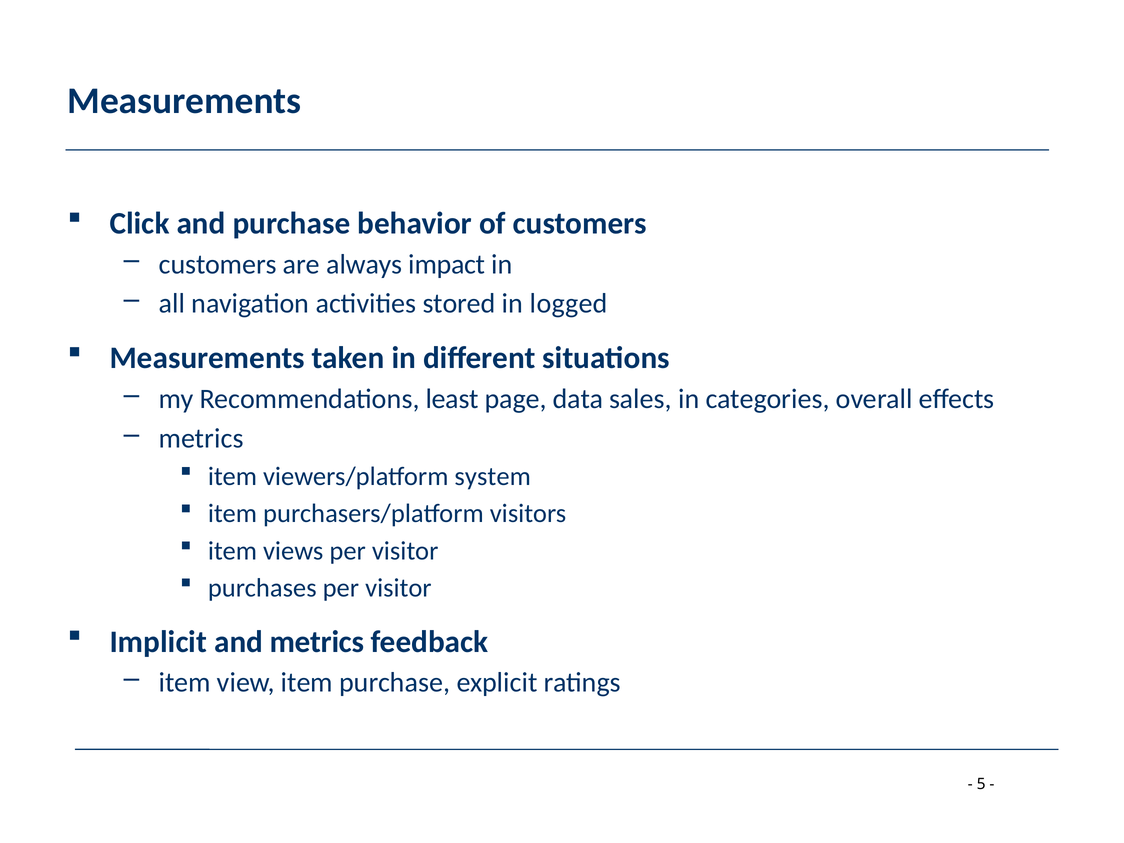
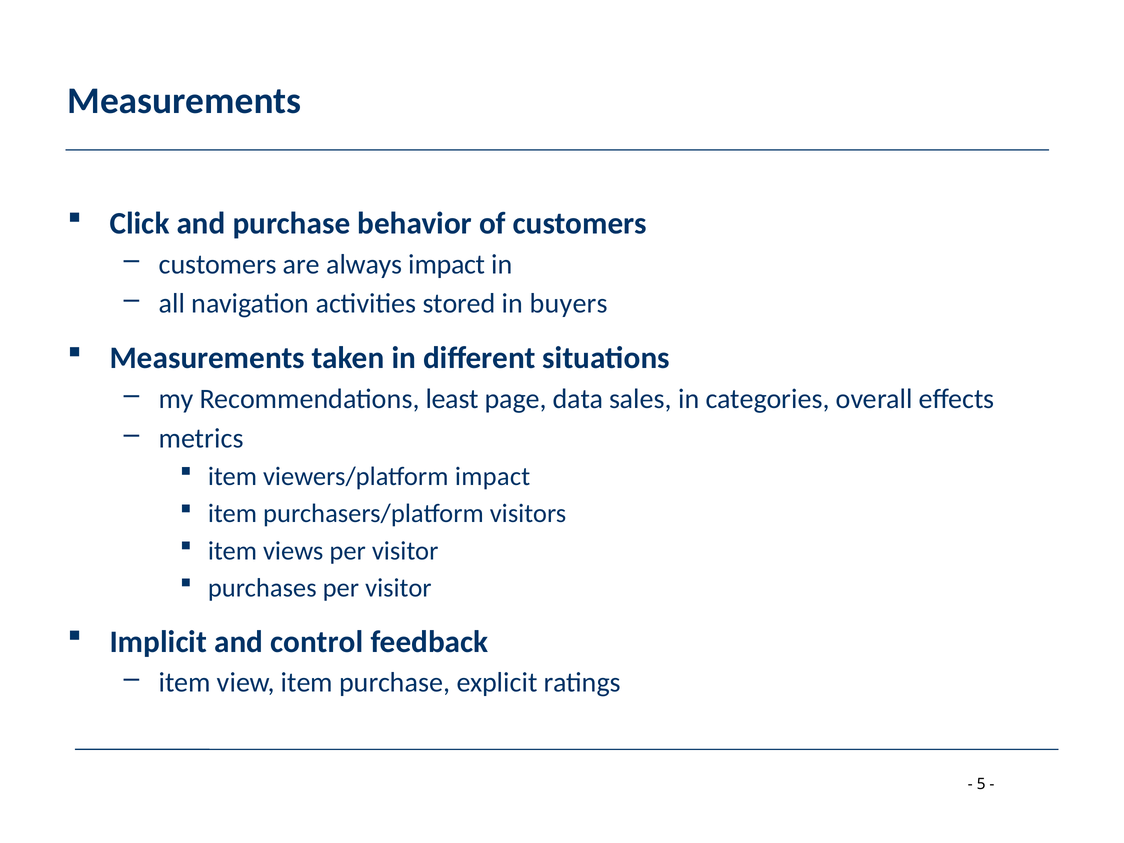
logged: logged -> buyers (569, 304)
viewers/platform system: system -> impact (493, 476)
and metrics: metrics -> control (317, 642)
